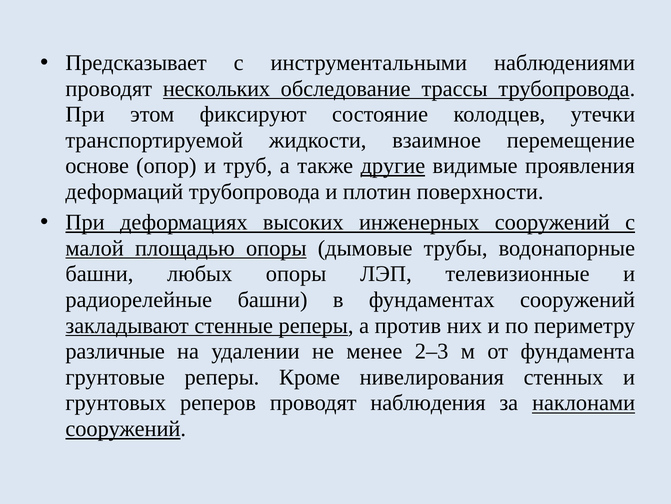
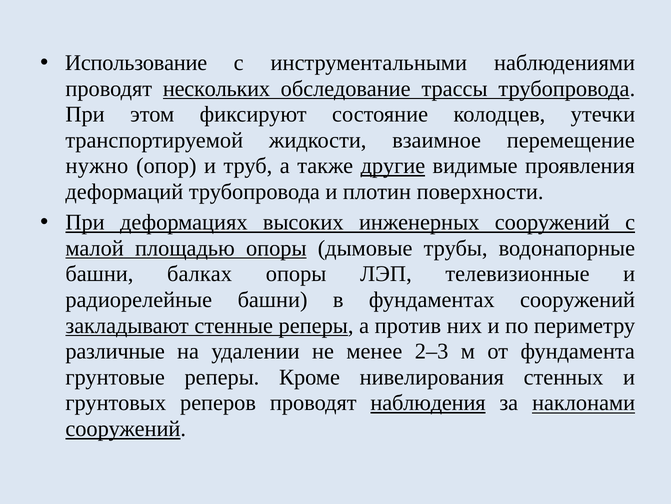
Предсказывает: Предсказывает -> Использование (136, 63)
основе: основе -> нужно (97, 166)
любых: любых -> балках (200, 274)
наблюдения underline: none -> present (428, 402)
